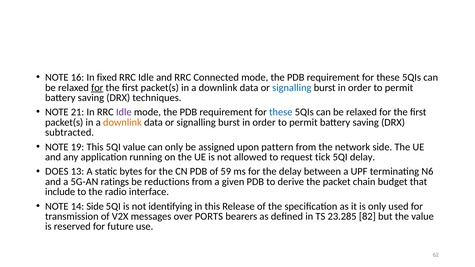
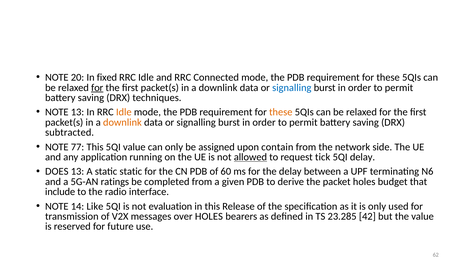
16: 16 -> 20 (78, 78)
NOTE 21: 21 -> 13 (78, 112)
Idle colour: purple -> orange (124, 112)
these colour: blue -> orange (281, 112)
19: 19 -> 77 (78, 147)
pattern: pattern -> contain (277, 147)
allowed underline: none -> present (250, 157)
static bytes: bytes -> static (131, 172)
59: 59 -> 60 (226, 172)
reductions: reductions -> completed (167, 182)
packet chain: chain -> holes (364, 182)
14 Side: Side -> Like (95, 206)
identifying: identifying -> evaluation (170, 206)
over PORTS: PORTS -> HOLES (209, 217)
82: 82 -> 42 (367, 217)
